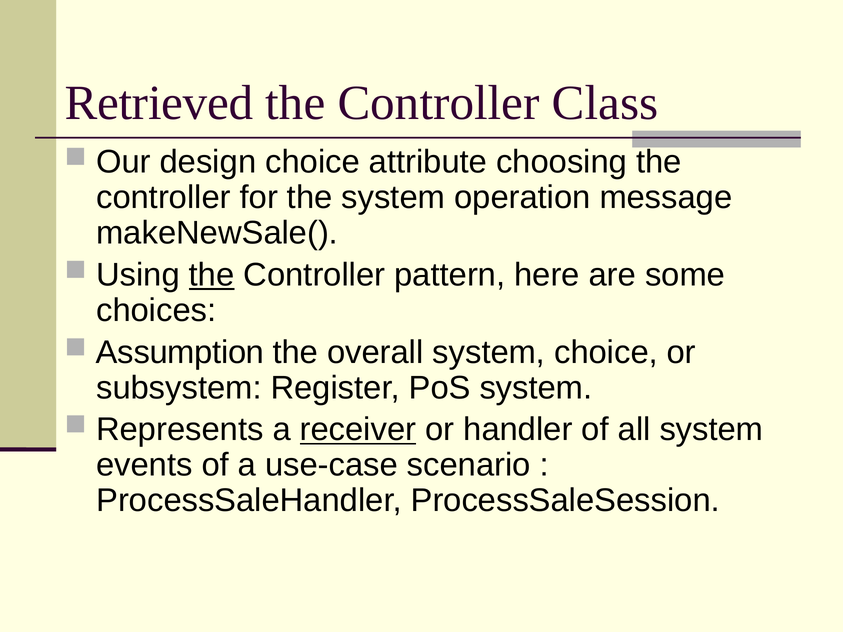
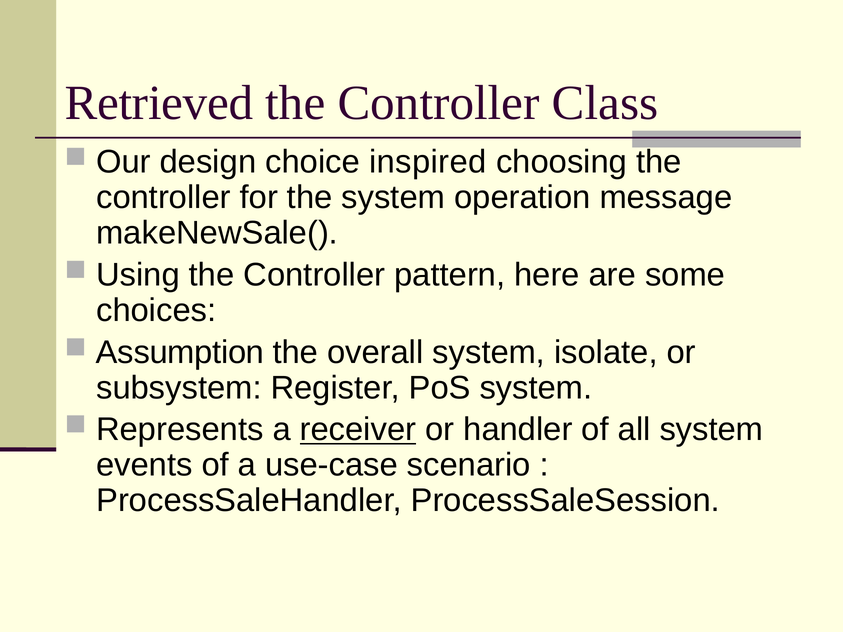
attribute: attribute -> inspired (428, 162)
the underline: present -> none (212, 275)
system choice: choice -> isolate (606, 352)
